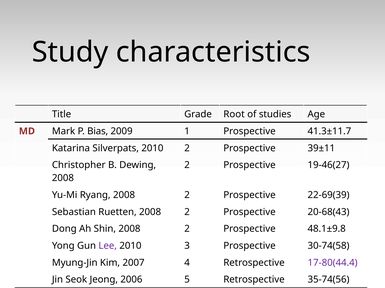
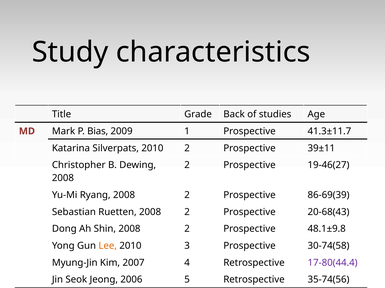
Root: Root -> Back (234, 115)
22-69(39: 22-69(39 -> 86-69(39 (329, 195)
Lee colour: purple -> orange (108, 246)
